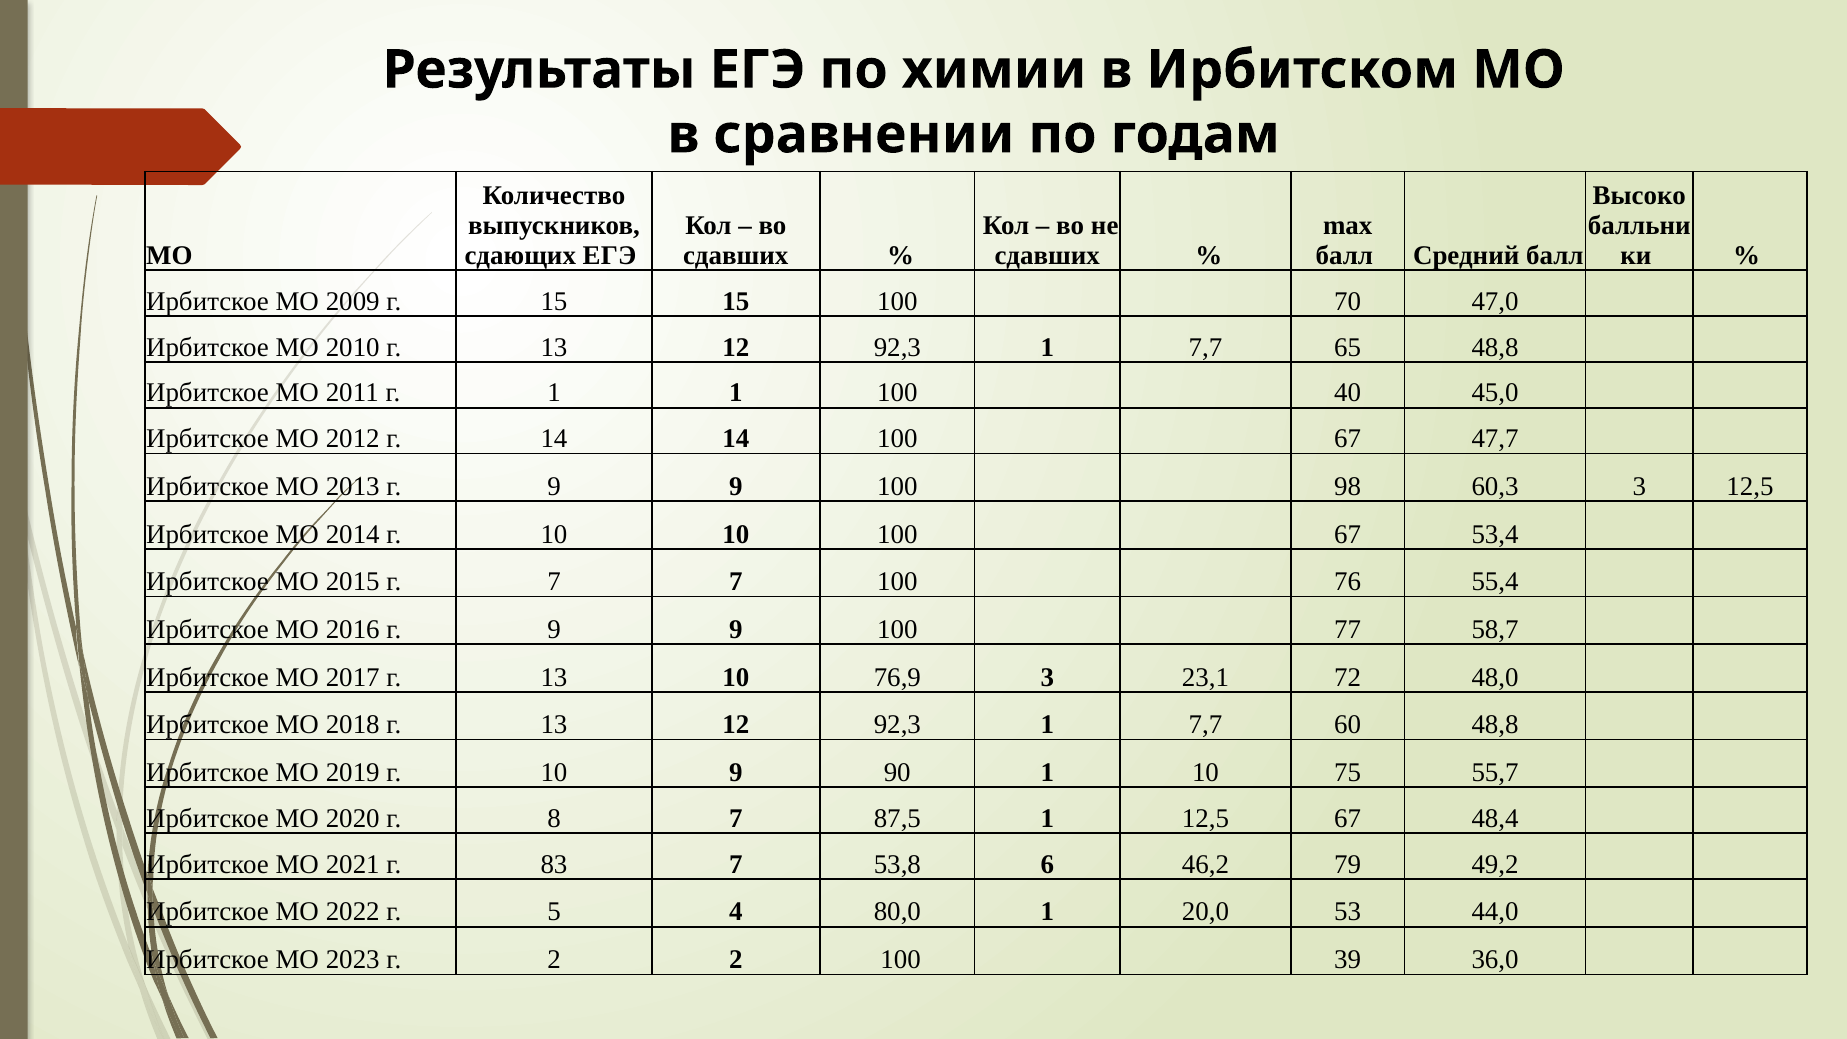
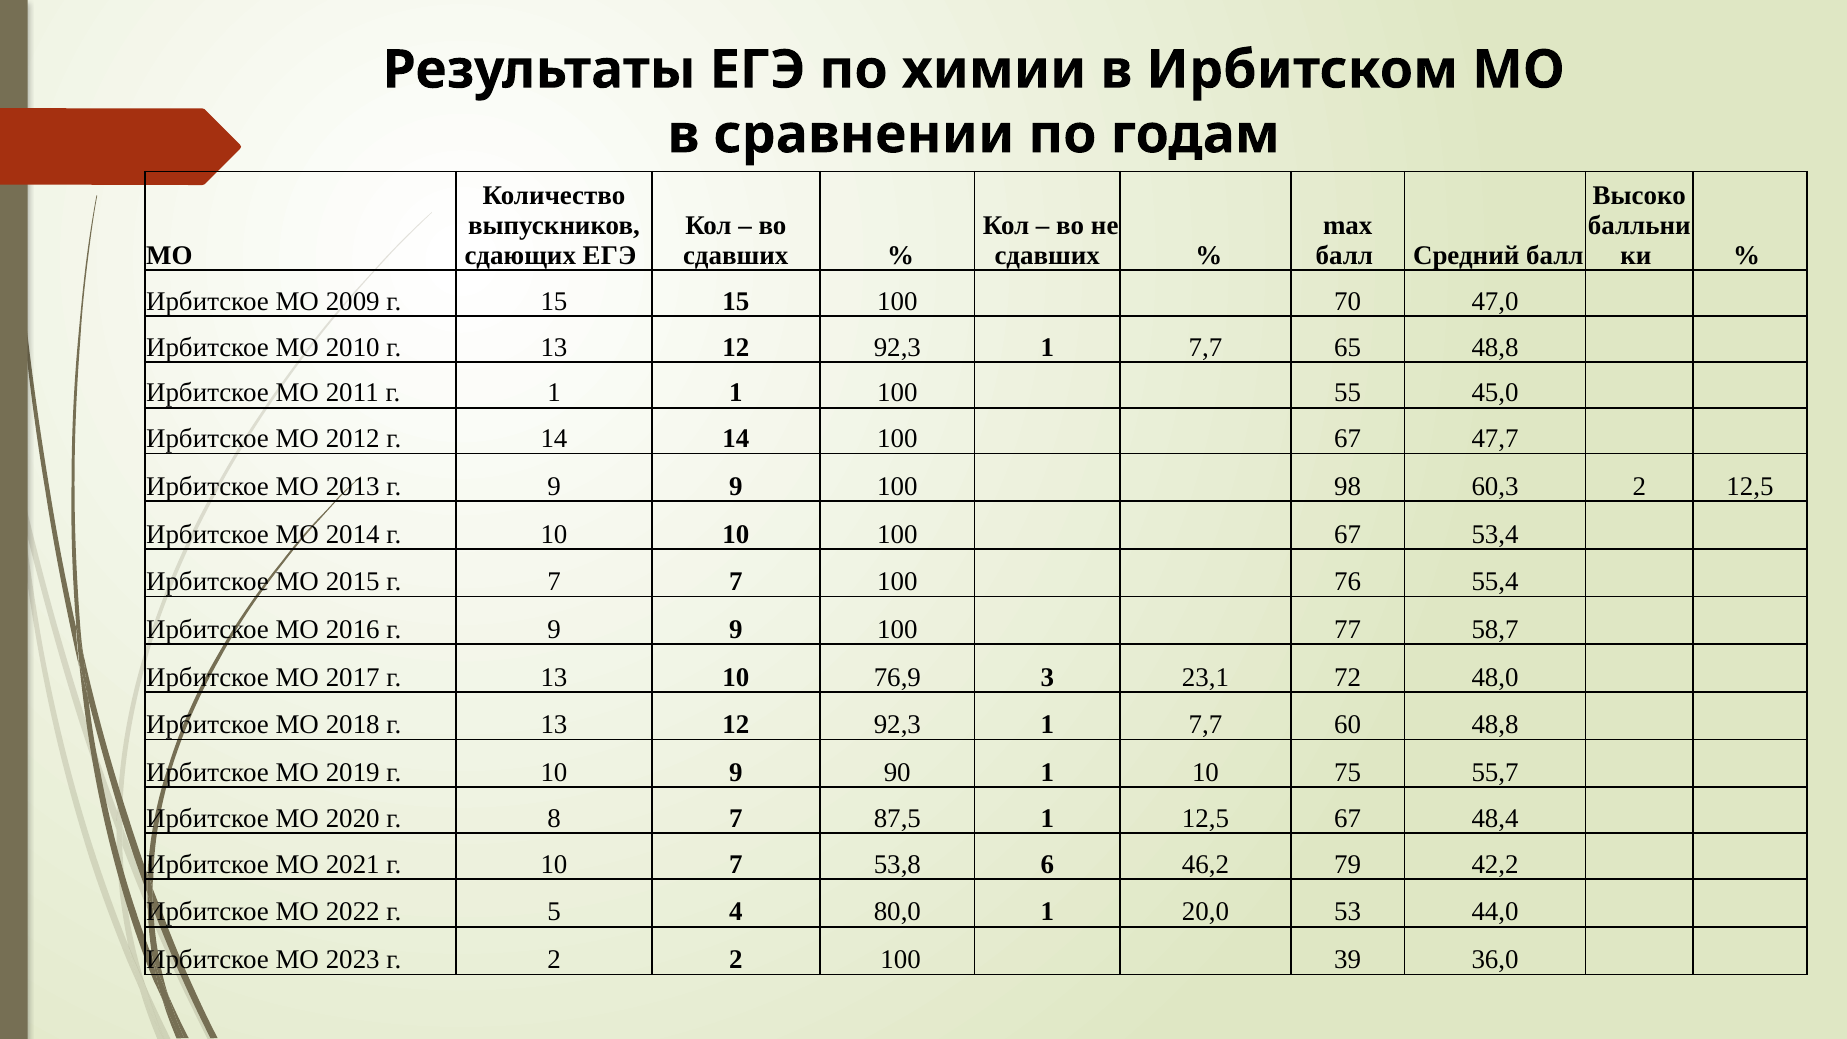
40: 40 -> 55 (1348, 393)
60,3 3: 3 -> 2 (1639, 487)
2021 г 83: 83 -> 10 (554, 864)
49,2: 49,2 -> 42,2 (1495, 864)
